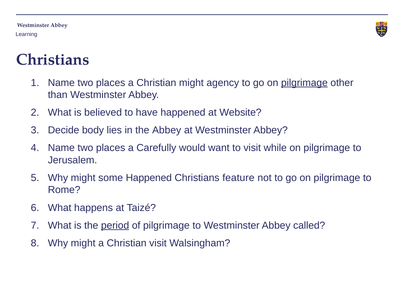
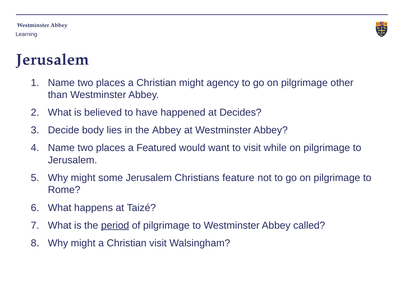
Christians: Christians -> Jerusalem (53, 60)
pilgrimage underline: present -> none (304, 83)
Website: Website -> Decides (240, 113)
Carefully: Carefully -> Featured (156, 148)
some Happened: Happened -> Jerusalem (149, 178)
